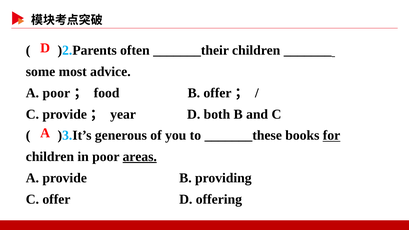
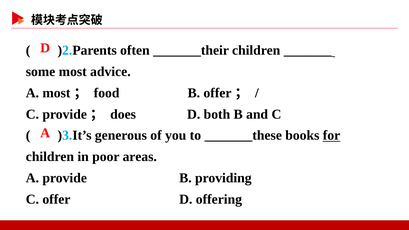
A poor: poor -> most (56, 93)
year: year -> does (123, 114)
areas underline: present -> none (140, 157)
